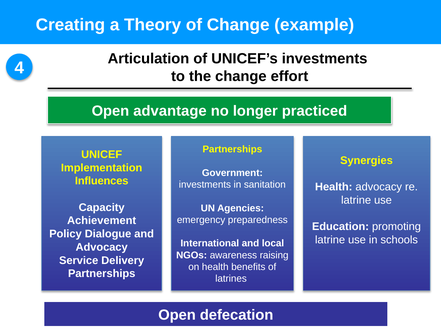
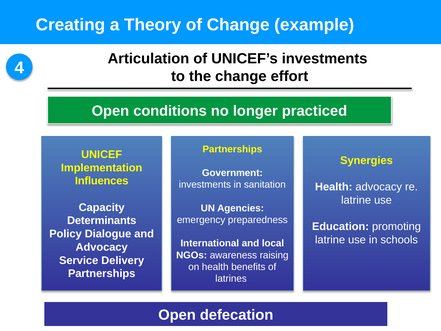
advantage: advantage -> conditions (170, 111)
Achievement: Achievement -> Determinants (102, 221)
